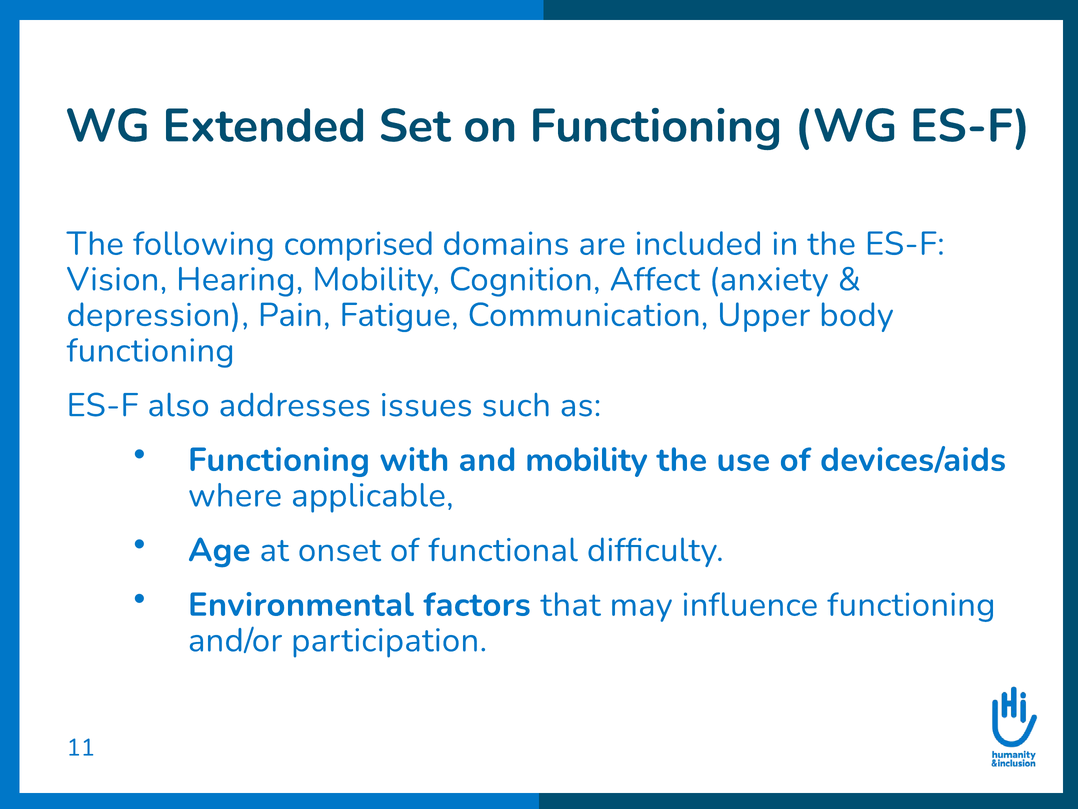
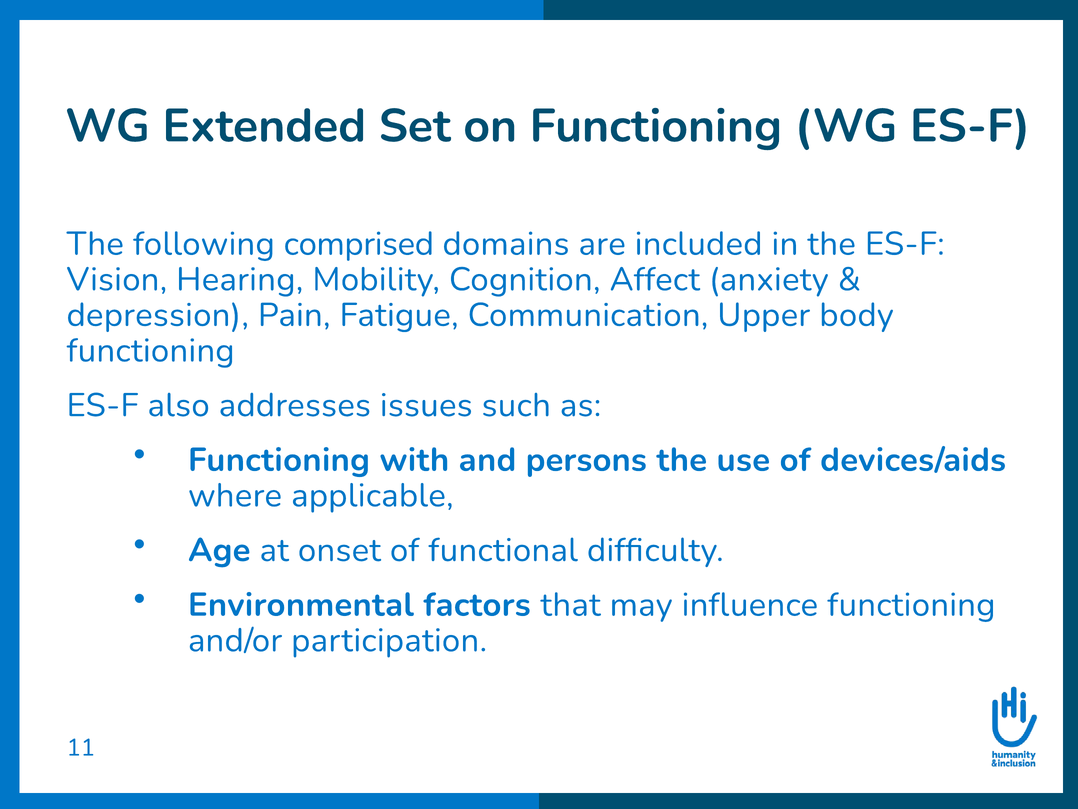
and mobility: mobility -> persons (586, 460)
